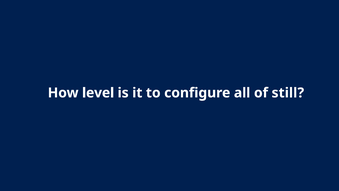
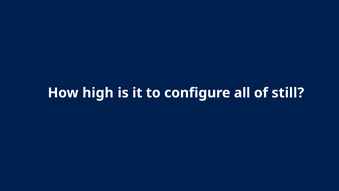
level: level -> high (98, 93)
